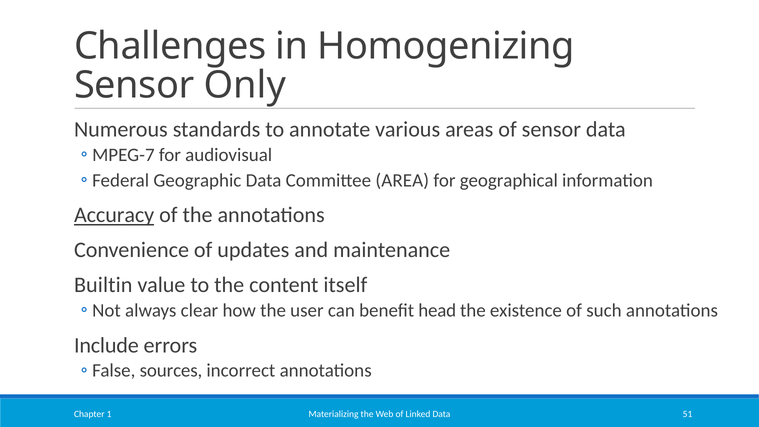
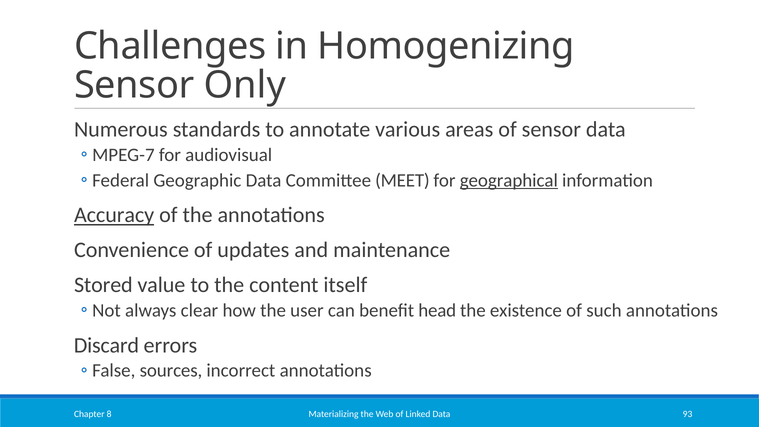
AREA: AREA -> MEET (402, 180)
geographical underline: none -> present (509, 180)
Builtin: Builtin -> Stored (103, 285)
Include: Include -> Discard (106, 345)
51: 51 -> 93 (688, 414)
1: 1 -> 8 (109, 414)
